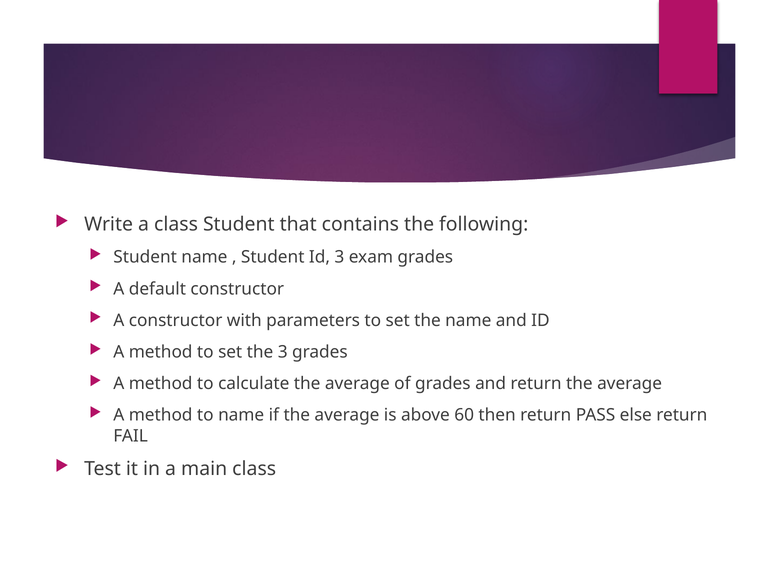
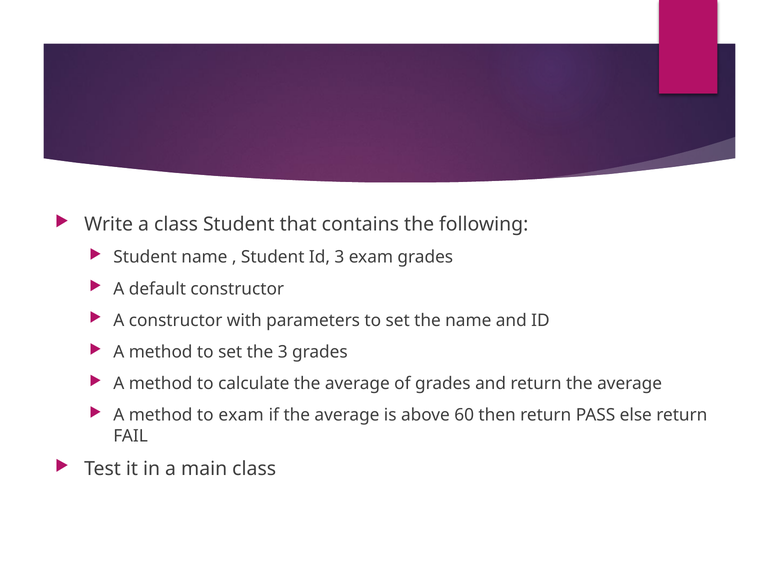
to name: name -> exam (241, 415)
